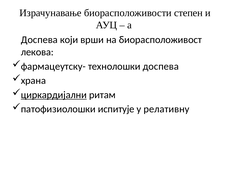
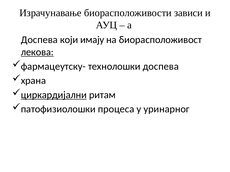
степен: степен -> зависи (188, 13)
врши: врши -> имају (92, 40)
лекова underline: none -> present (37, 52)
испитује: испитује -> процеса (116, 109)
релативну: релативну -> уринарног (167, 109)
